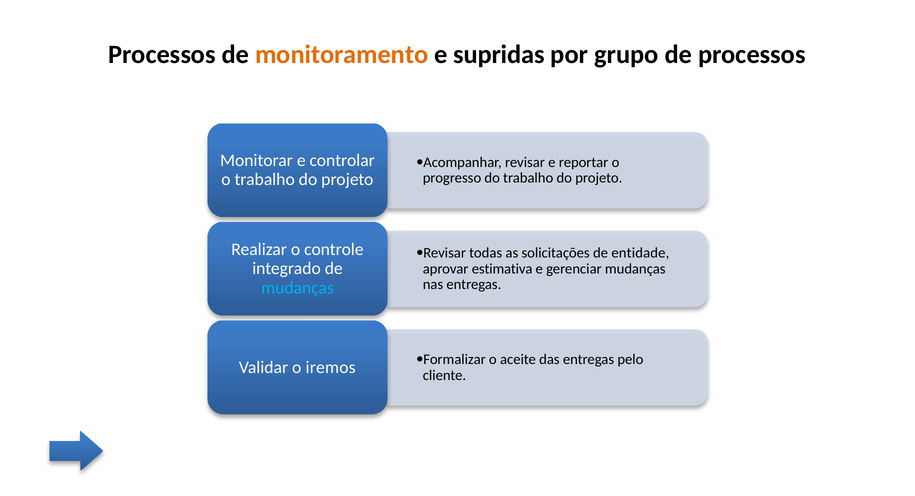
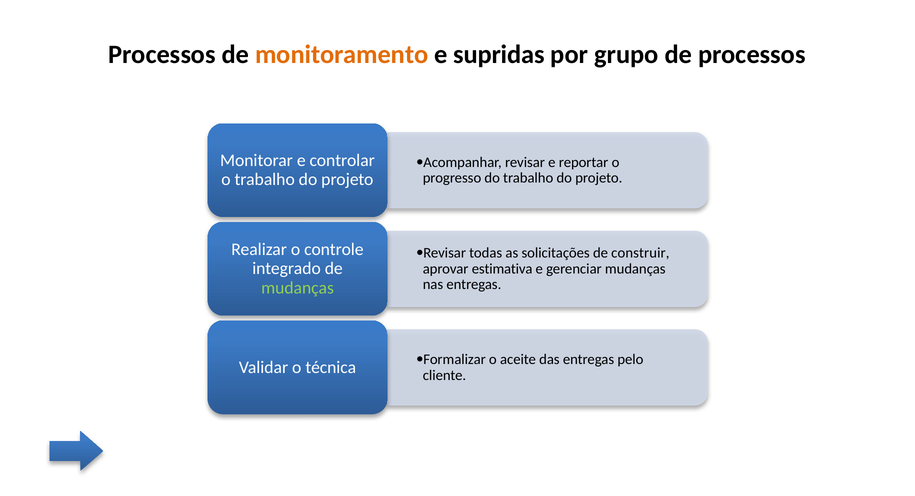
entidade: entidade -> construir (640, 253)
mudanças colour: light blue -> light green (298, 288)
iremos: iremos -> técnica (331, 367)
